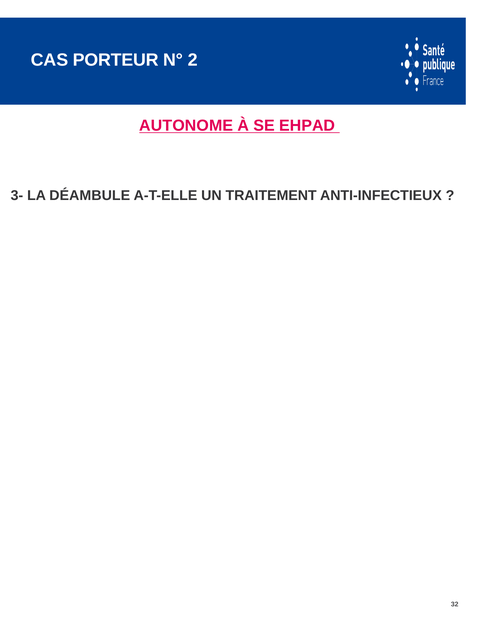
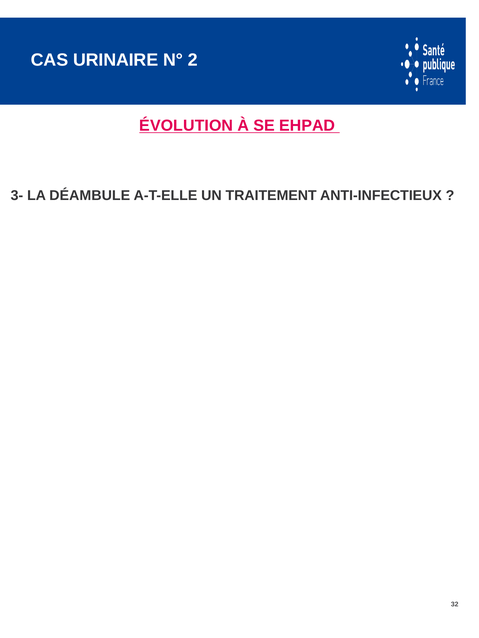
PORTEUR: PORTEUR -> URINAIRE (116, 60)
AUTONOME: AUTONOME -> ÉVOLUTION (186, 126)
